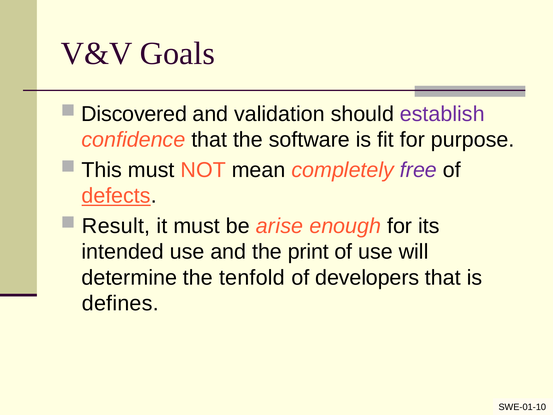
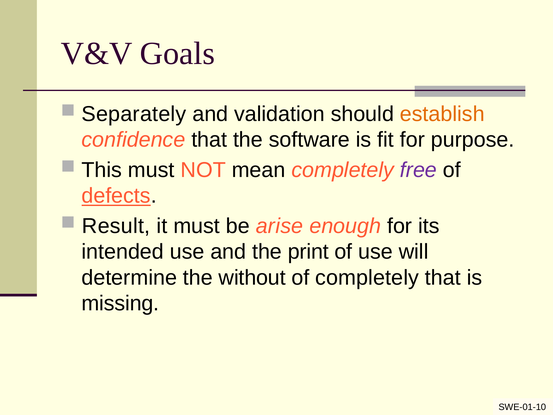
Discovered: Discovered -> Separately (134, 114)
establish colour: purple -> orange (442, 114)
tenfold: tenfold -> without (252, 278)
of developers: developers -> completely (367, 278)
defines: defines -> missing (120, 303)
